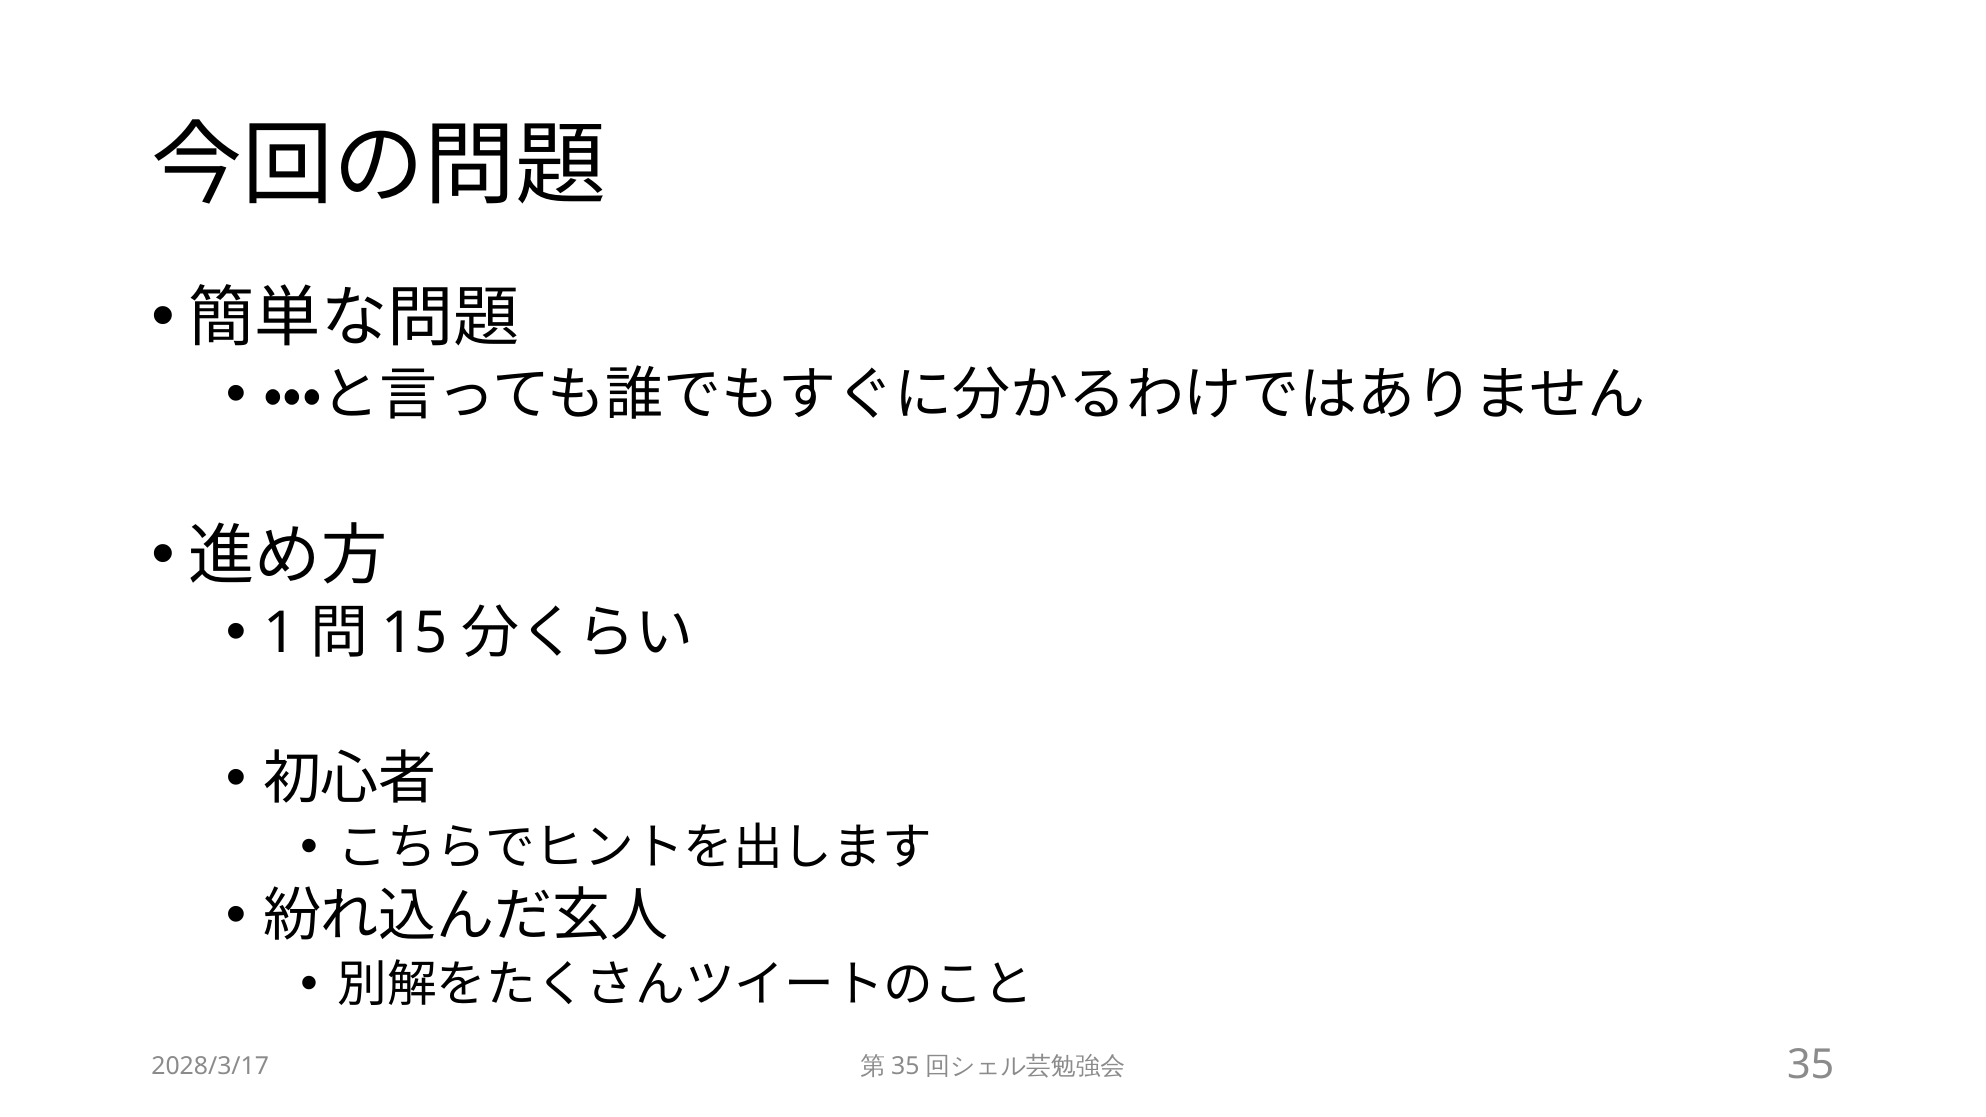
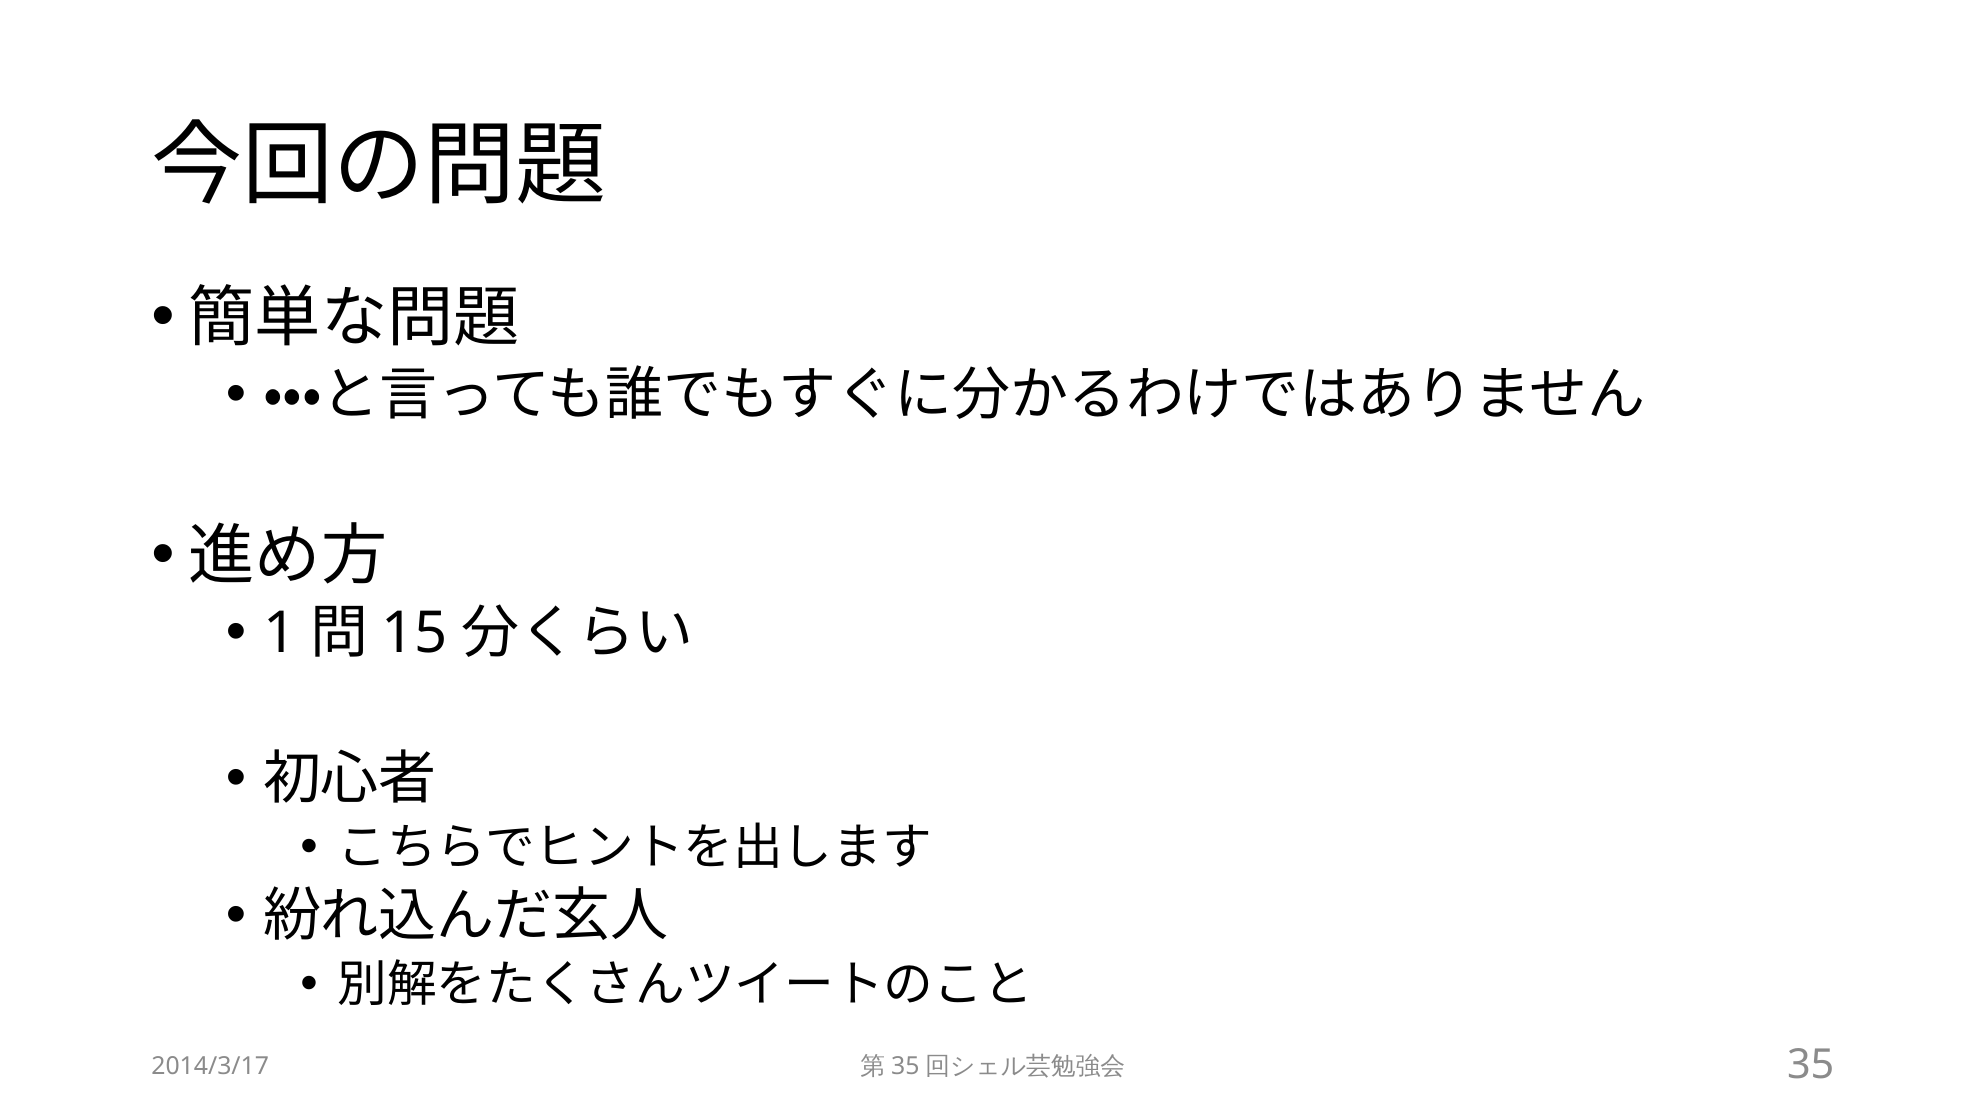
2028/3/17: 2028/3/17 -> 2014/3/17 (210, 1067)
